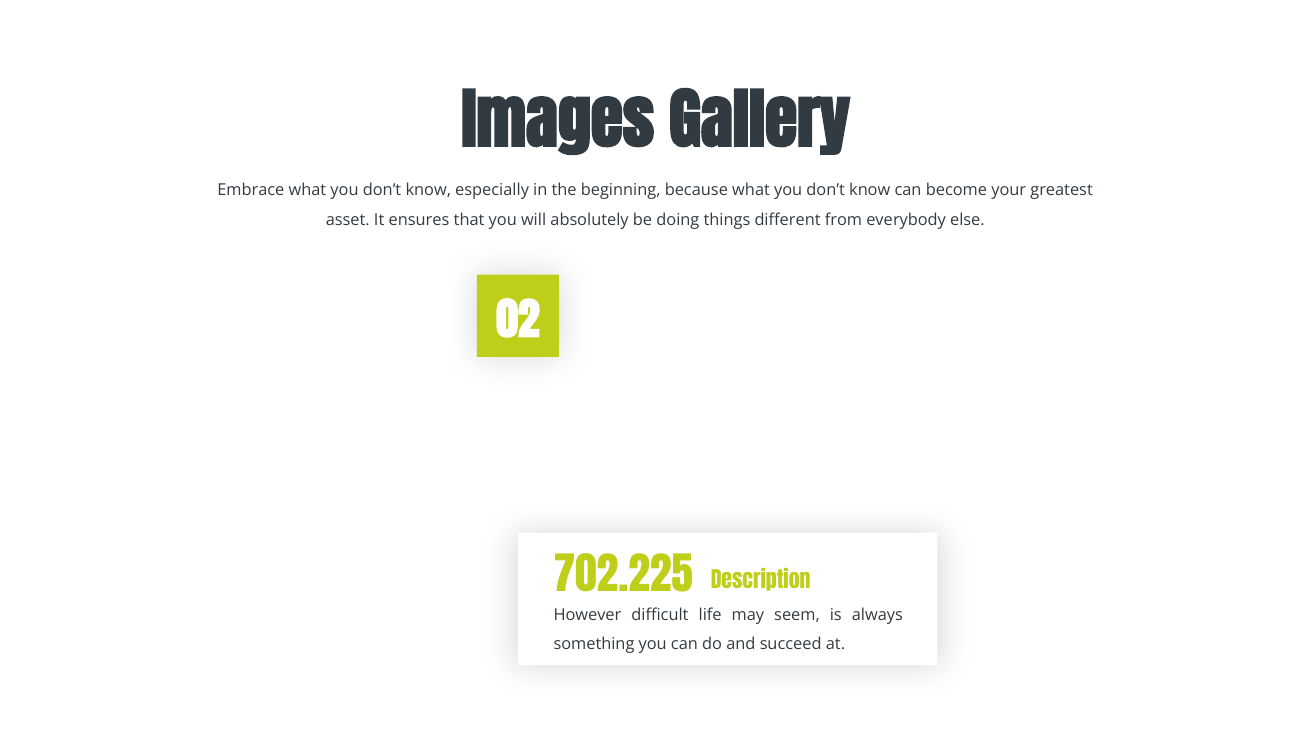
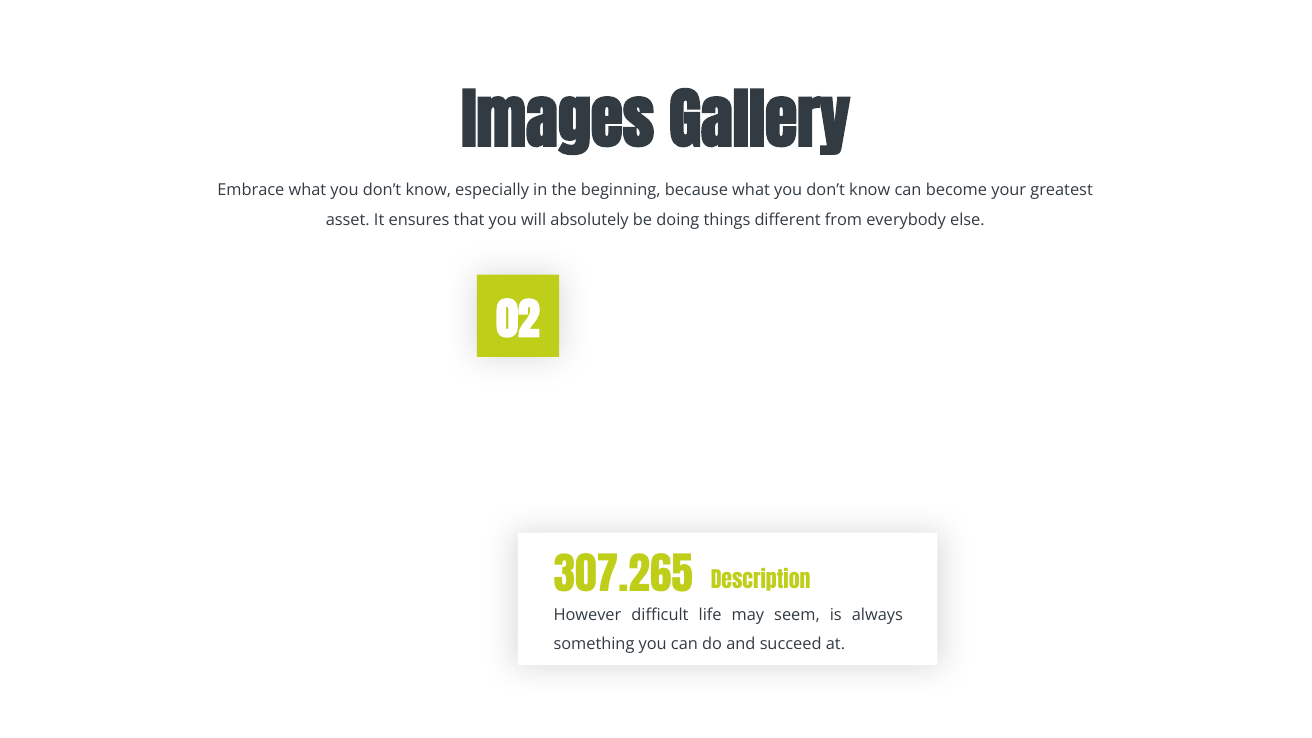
702.225: 702.225 -> 307.265 (623, 577)
